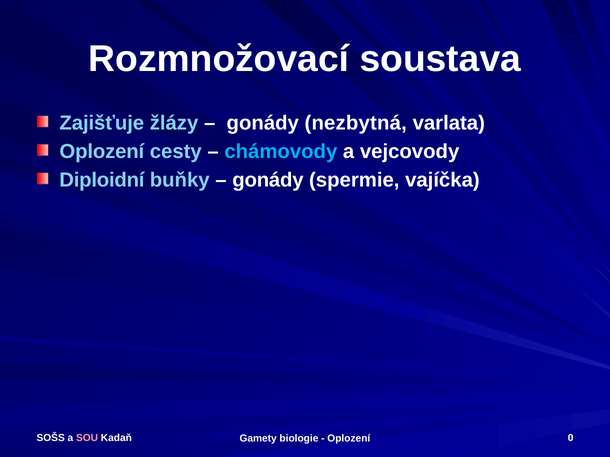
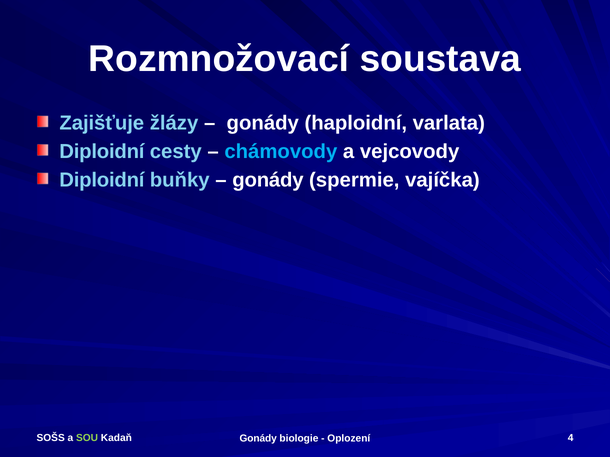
nezbytná: nezbytná -> haploidní (356, 123)
Oplození: Oplození -> Diploidní (102, 152)
SOU colour: pink -> light green (87, 439)
Kadaň Gamety: Gamety -> Gonády (258, 439)
0: 0 -> 4 (571, 439)
